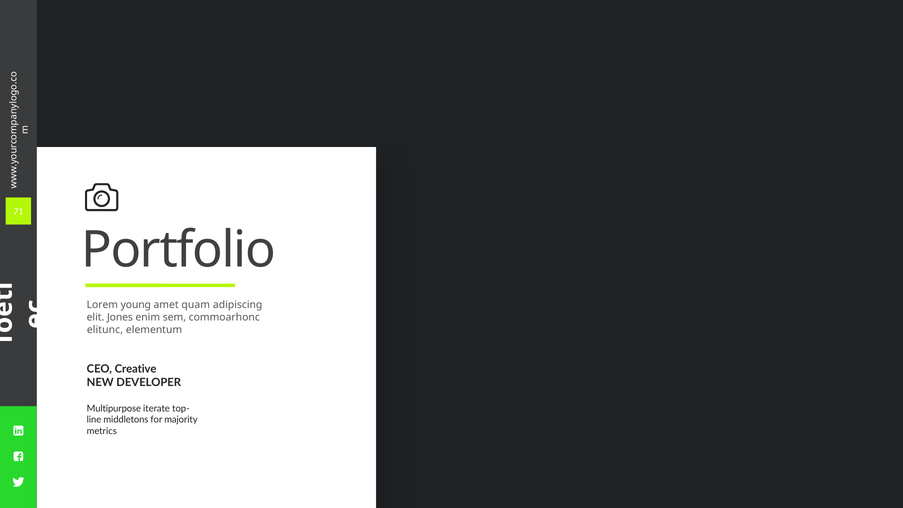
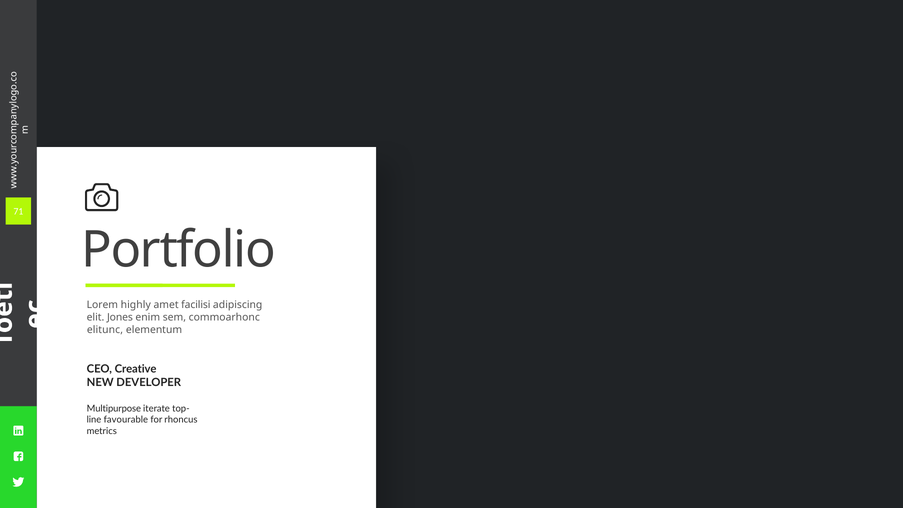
young: young -> highly (136, 305)
quam: quam -> facilisi (196, 305)
middletons: middletons -> favourable (126, 420)
majority: majority -> rhoncus (181, 420)
